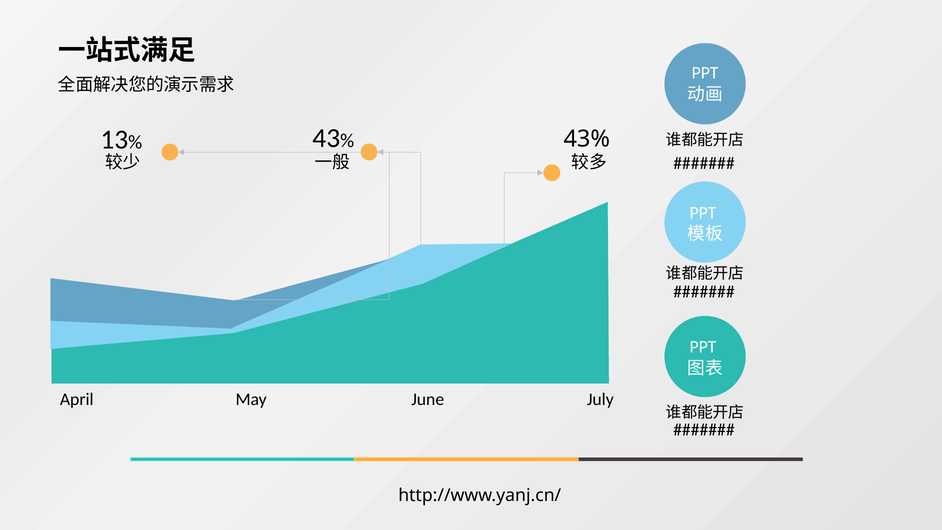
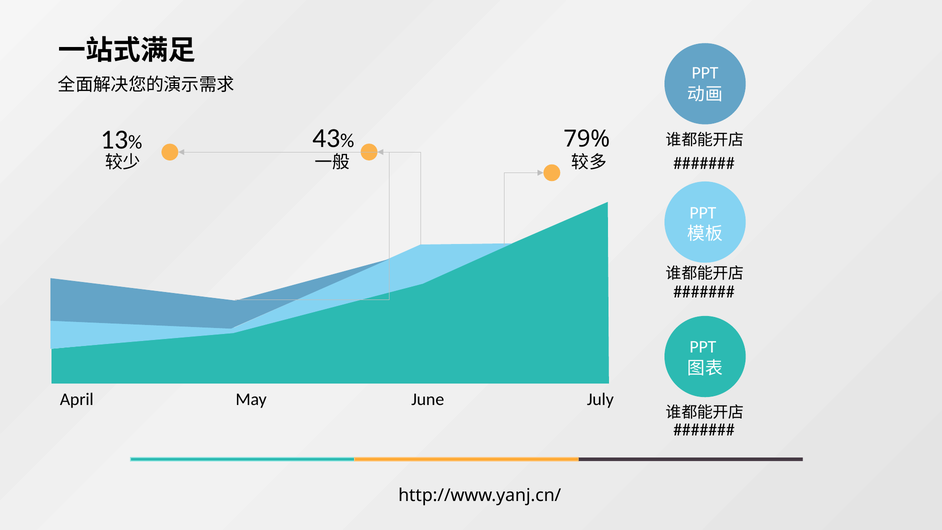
43%: 43% -> 79% (587, 139)
